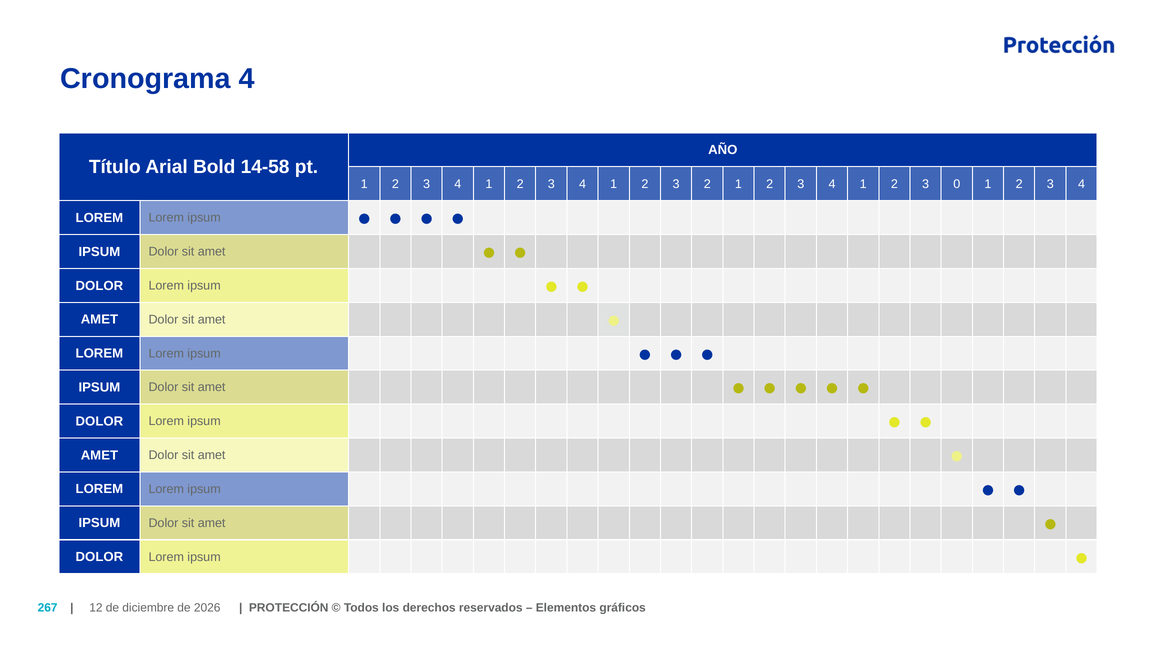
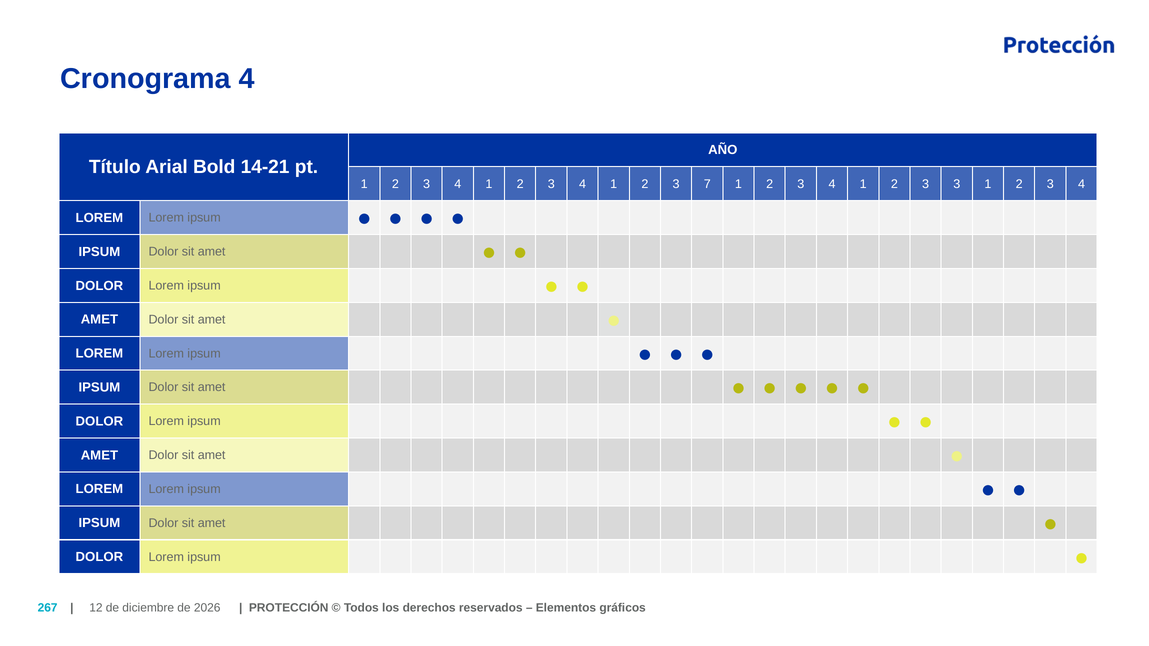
14-58: 14-58 -> 14-21 (265, 167)
3 2: 2 -> 7 (707, 184)
3 0: 0 -> 3 (957, 184)
